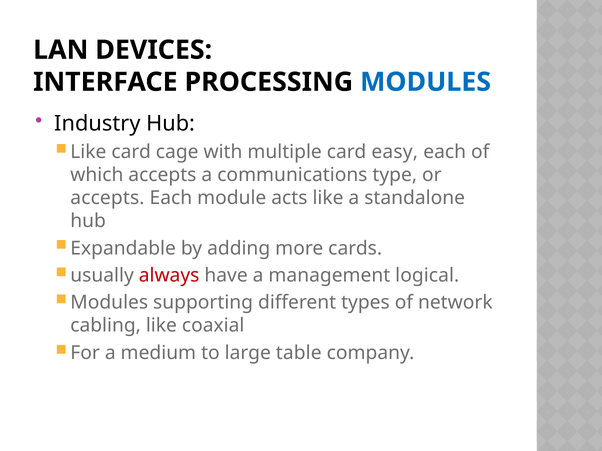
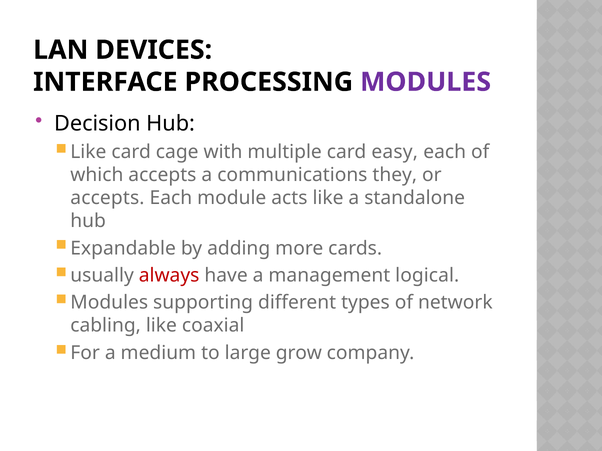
MODULES colour: blue -> purple (426, 82)
Industry: Industry -> Decision (97, 123)
type: type -> they (395, 175)
table: table -> grow (299, 353)
